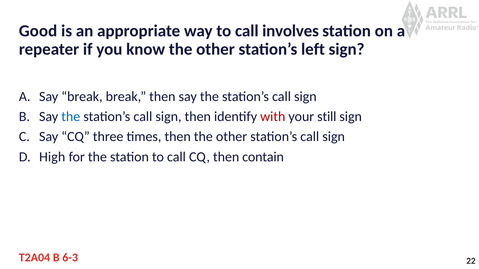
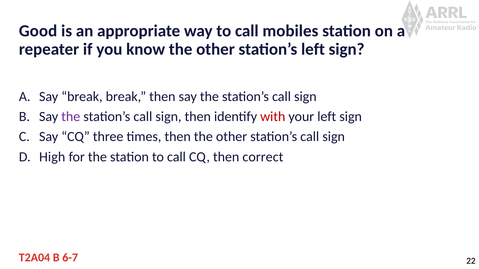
involves: involves -> mobiles (290, 31)
the colour: blue -> purple (71, 117)
your still: still -> left (327, 117)
contain: contain -> correct (263, 157)
6-3: 6-3 -> 6-7 (70, 258)
